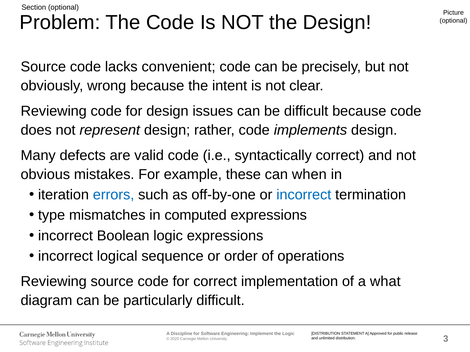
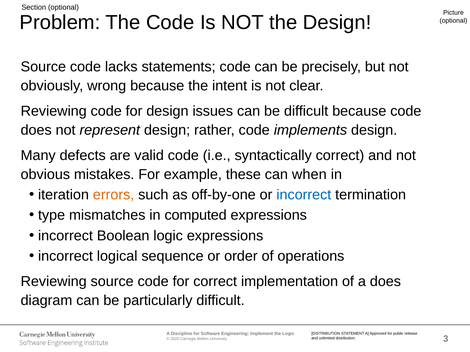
convenient: convenient -> statements (179, 67)
errors colour: blue -> orange (114, 195)
a what: what -> does (385, 282)
